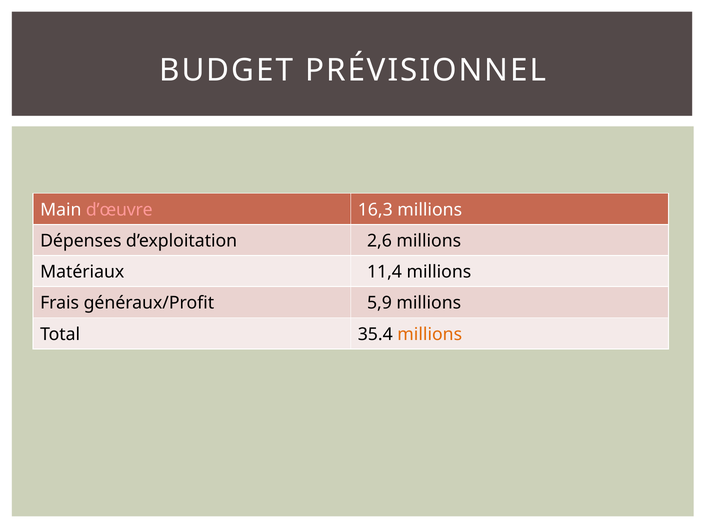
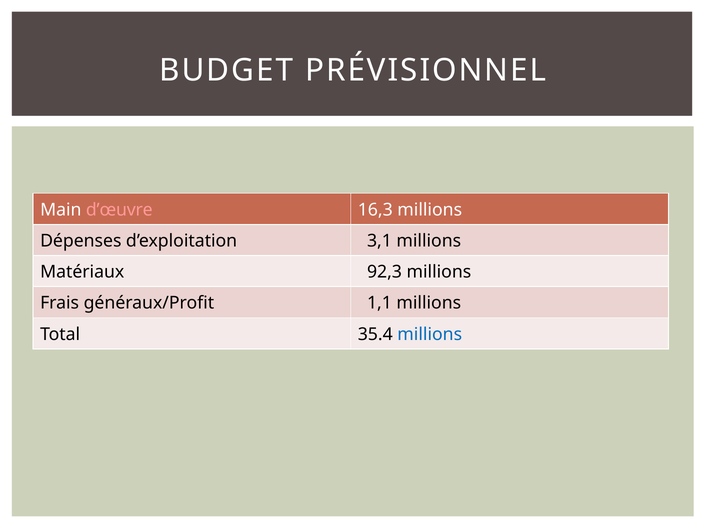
2,6: 2,6 -> 3,1 (379, 241)
11,4: 11,4 -> 92,3 (384, 272)
5,9: 5,9 -> 1,1 (379, 303)
millions colour: orange -> blue (430, 334)
